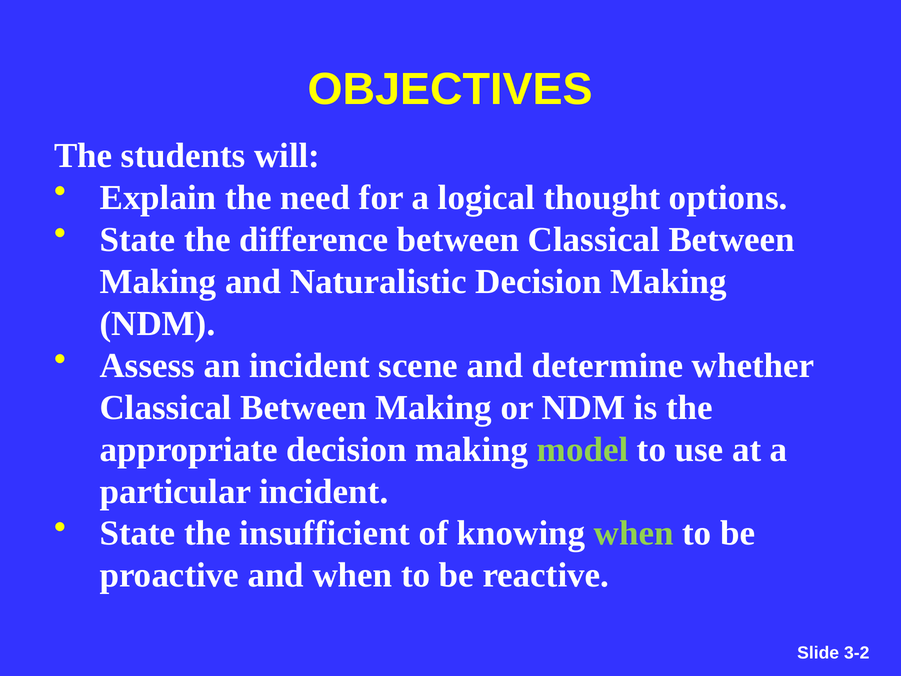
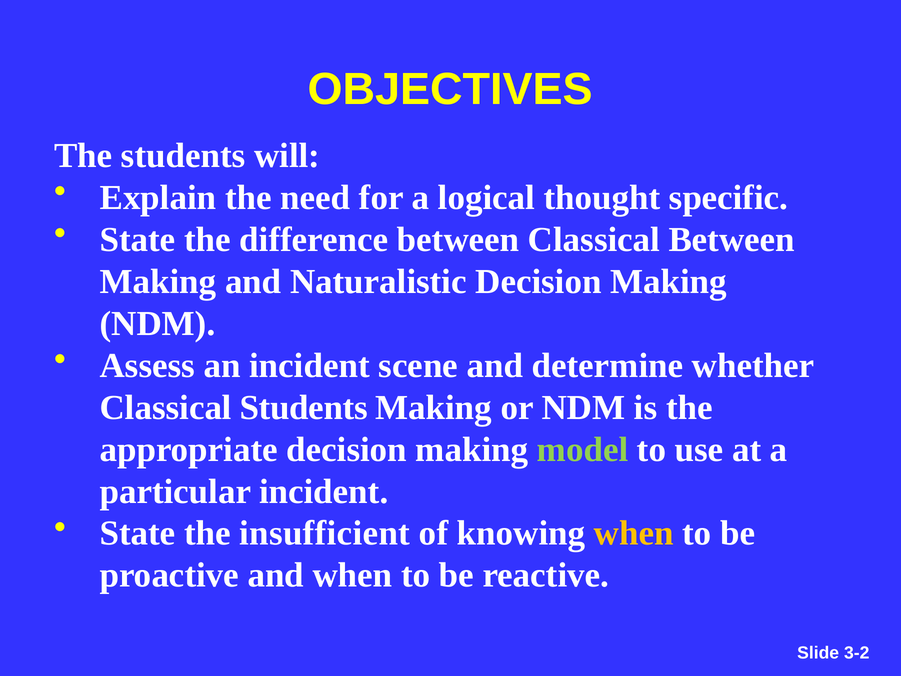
options: options -> specific (728, 198)
Between: Between -> Students (304, 407)
when colour: light green -> yellow (634, 533)
